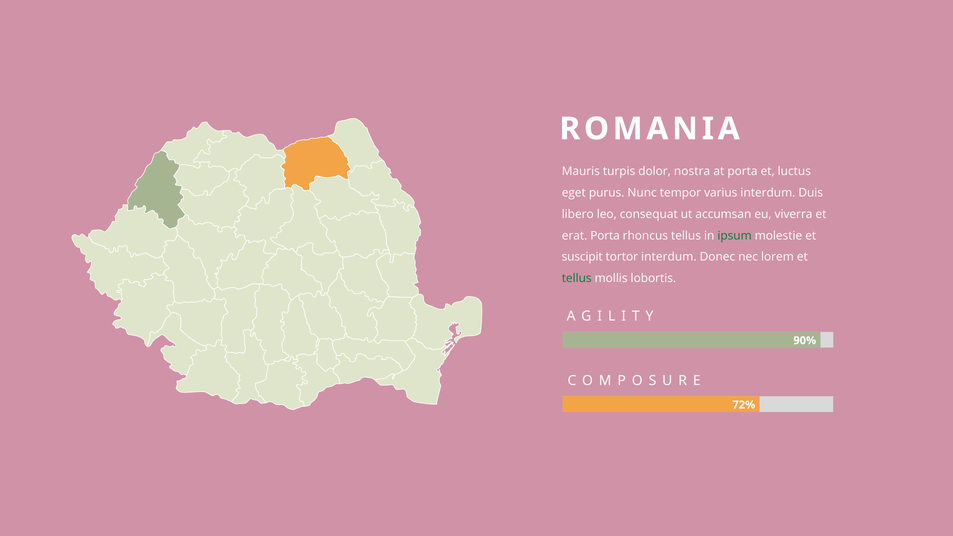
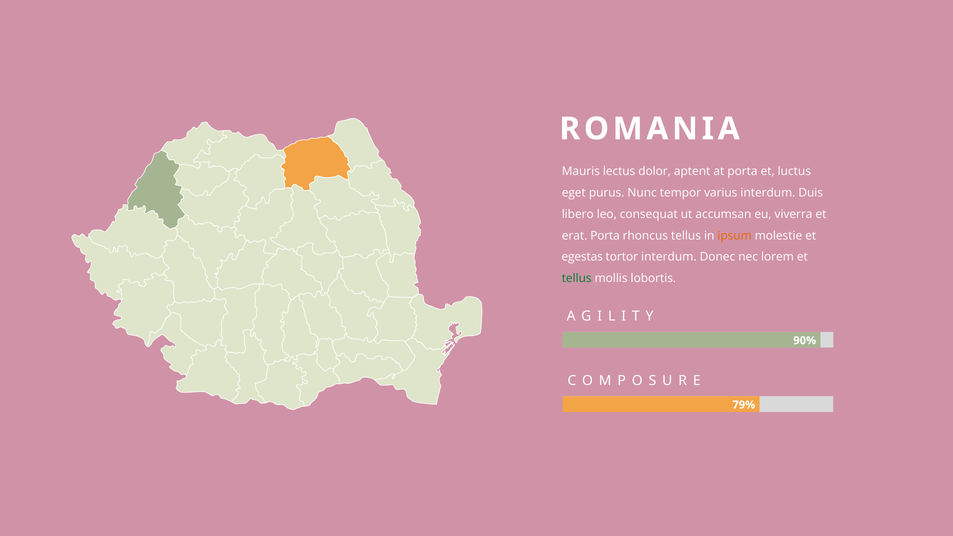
turpis: turpis -> lectus (619, 171)
nostra: nostra -> aptent (692, 171)
ipsum colour: green -> orange (735, 236)
suscipit: suscipit -> egestas (582, 257)
72%: 72% -> 79% (744, 405)
